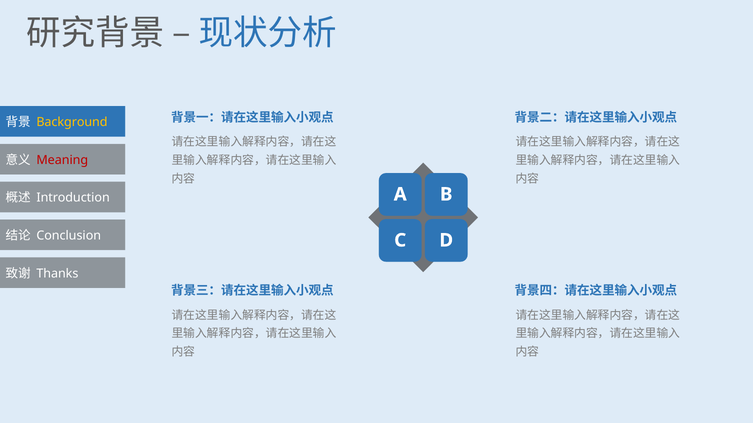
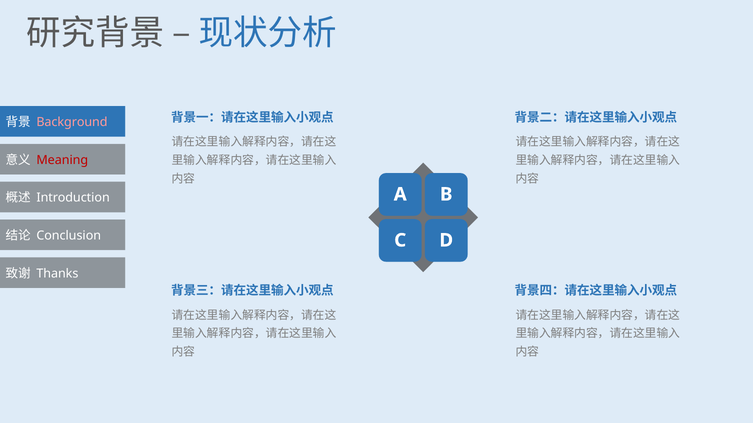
Background colour: yellow -> pink (72, 122)
